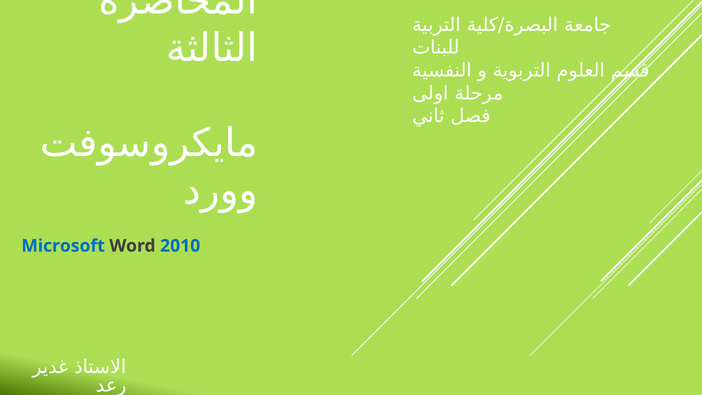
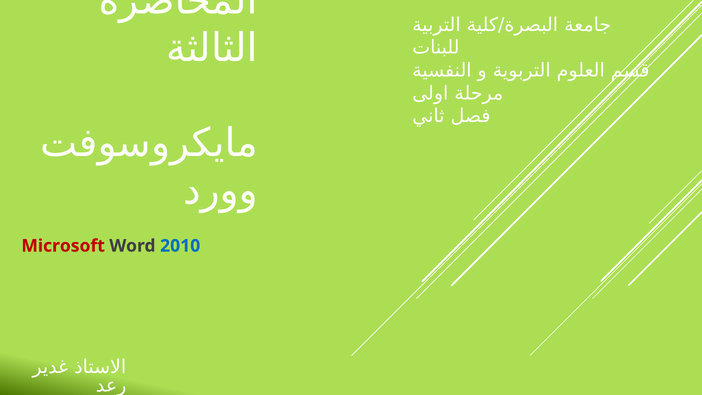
Microsoft colour: blue -> red (63, 246)
